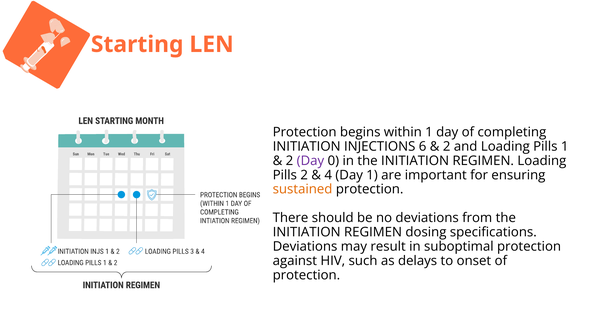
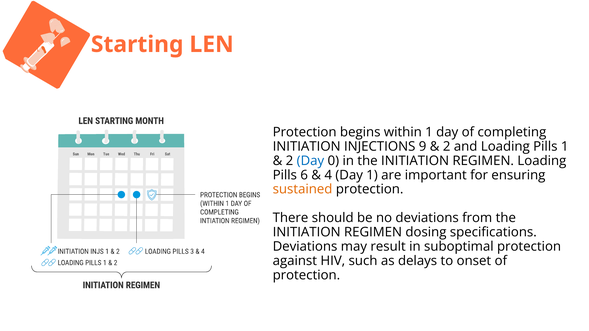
6: 6 -> 9 (423, 147)
Day colour: purple -> blue (310, 161)
Pills 2: 2 -> 6 (304, 175)
